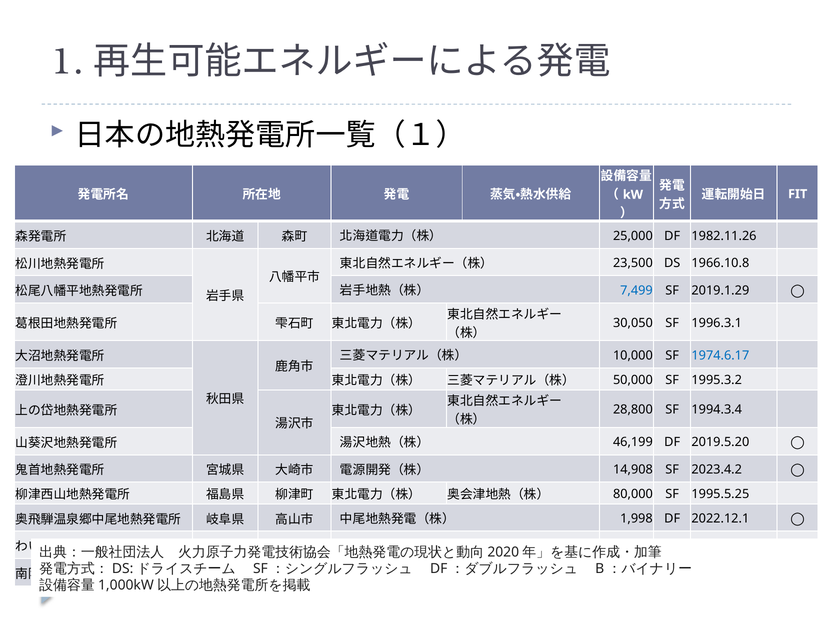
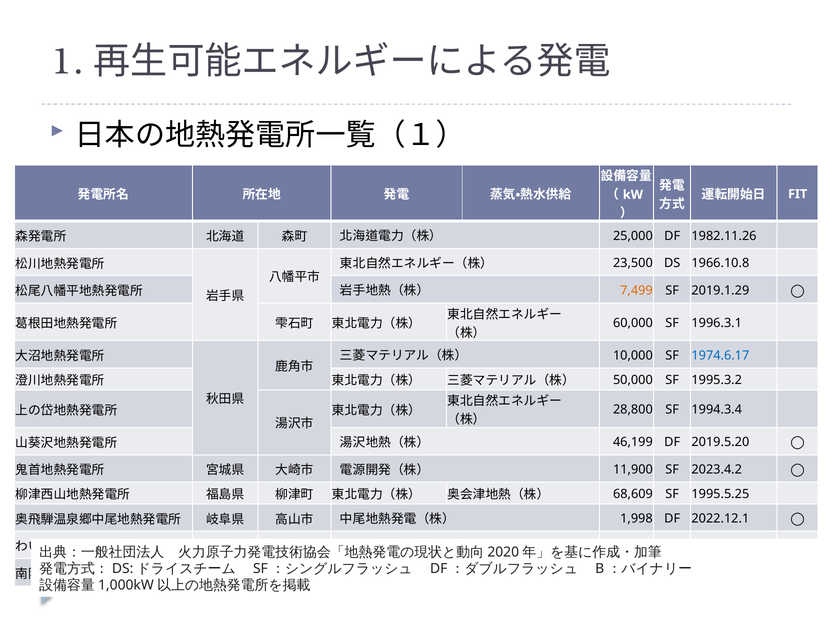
7,499 colour: blue -> orange (636, 290)
30,050: 30,050 -> 60,000 (633, 323)
14,908: 14,908 -> 11,900 (633, 469)
80,000: 80,000 -> 68,609 (633, 494)
